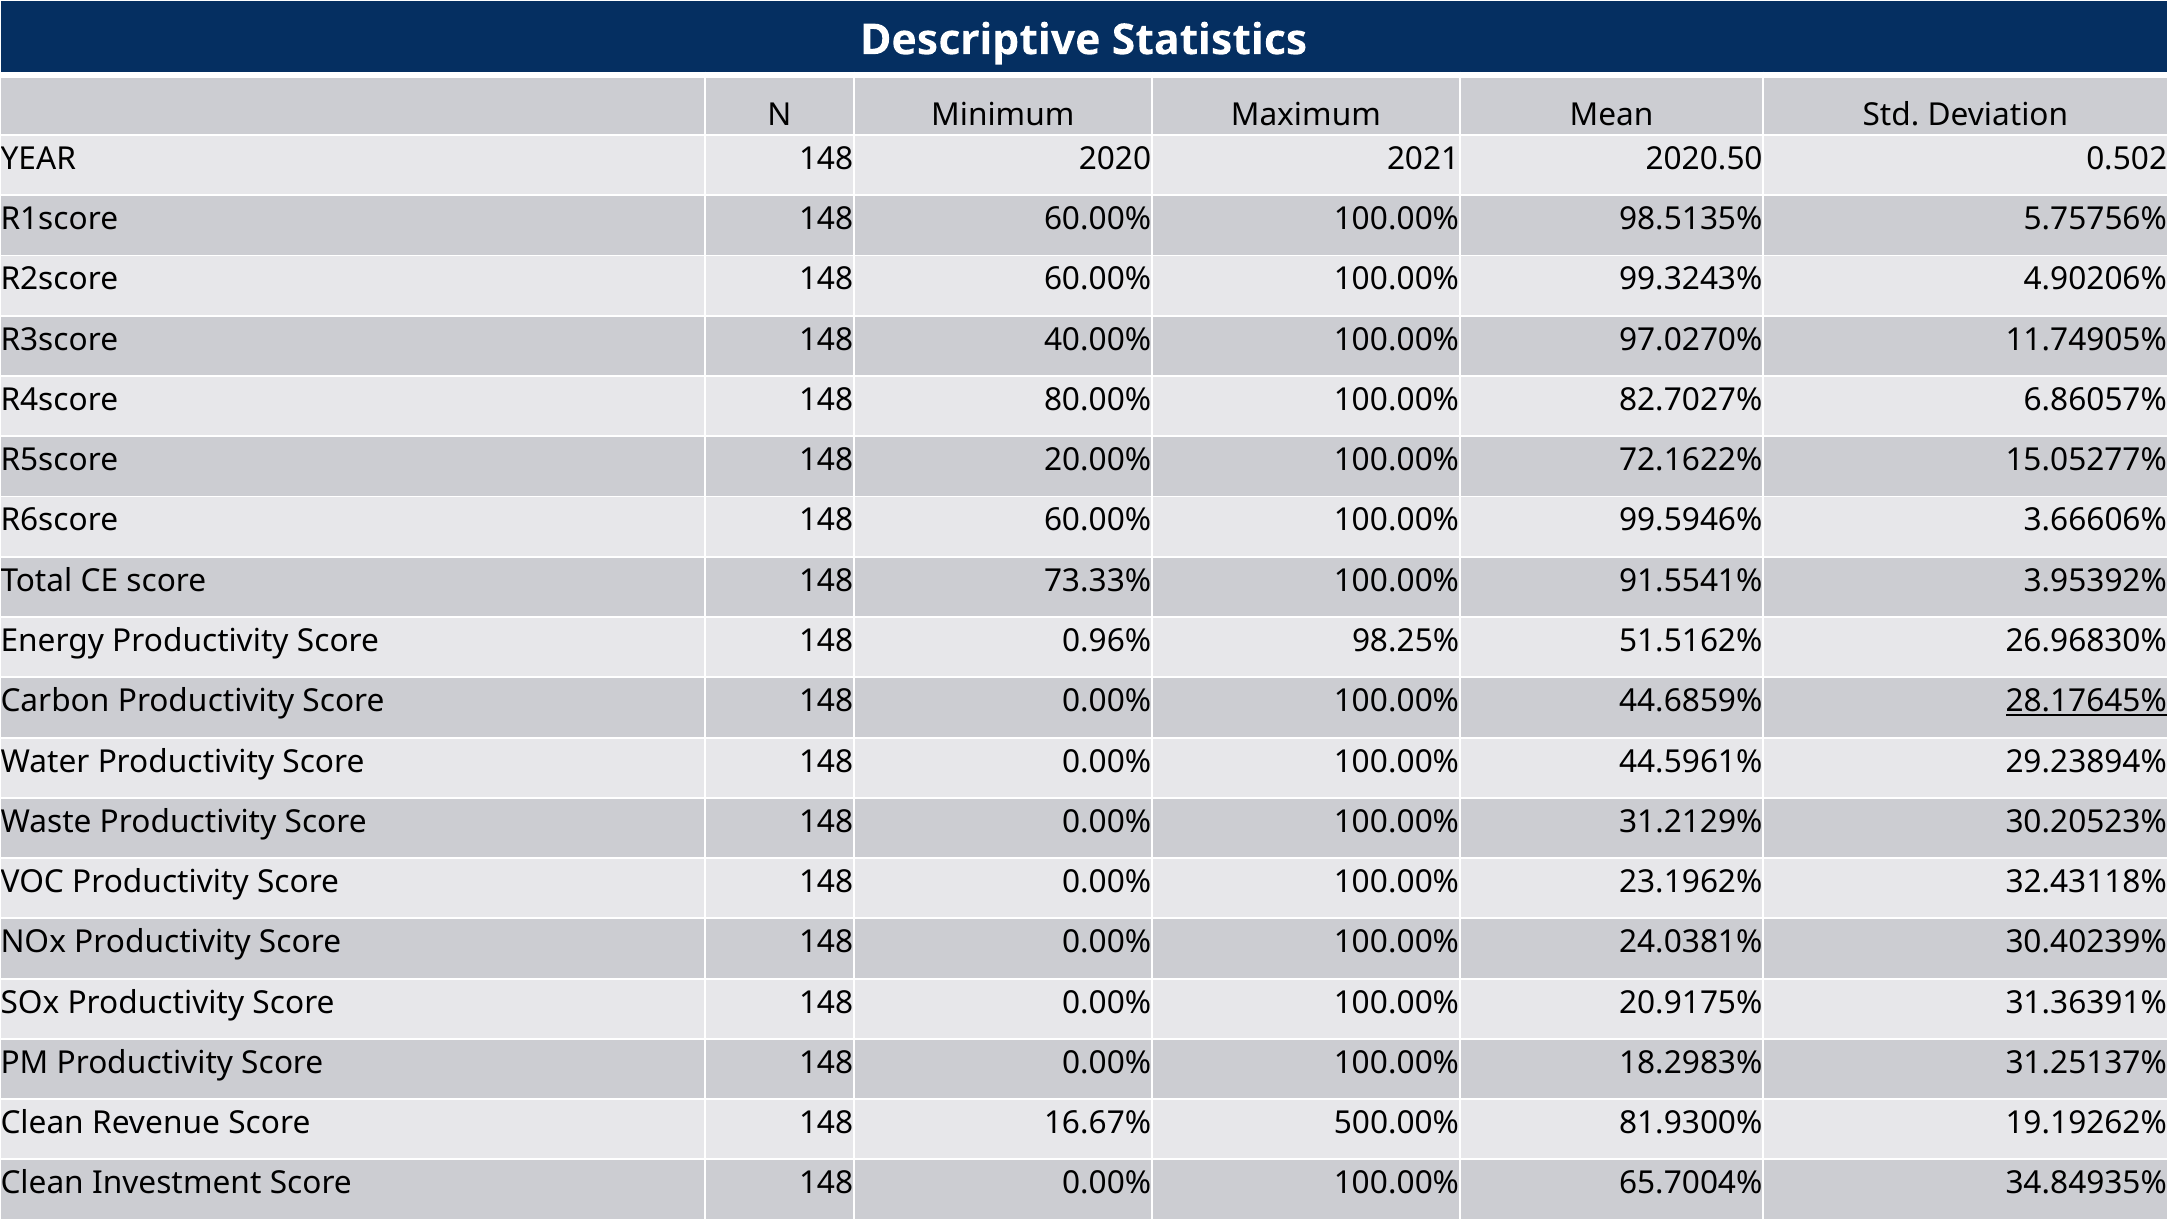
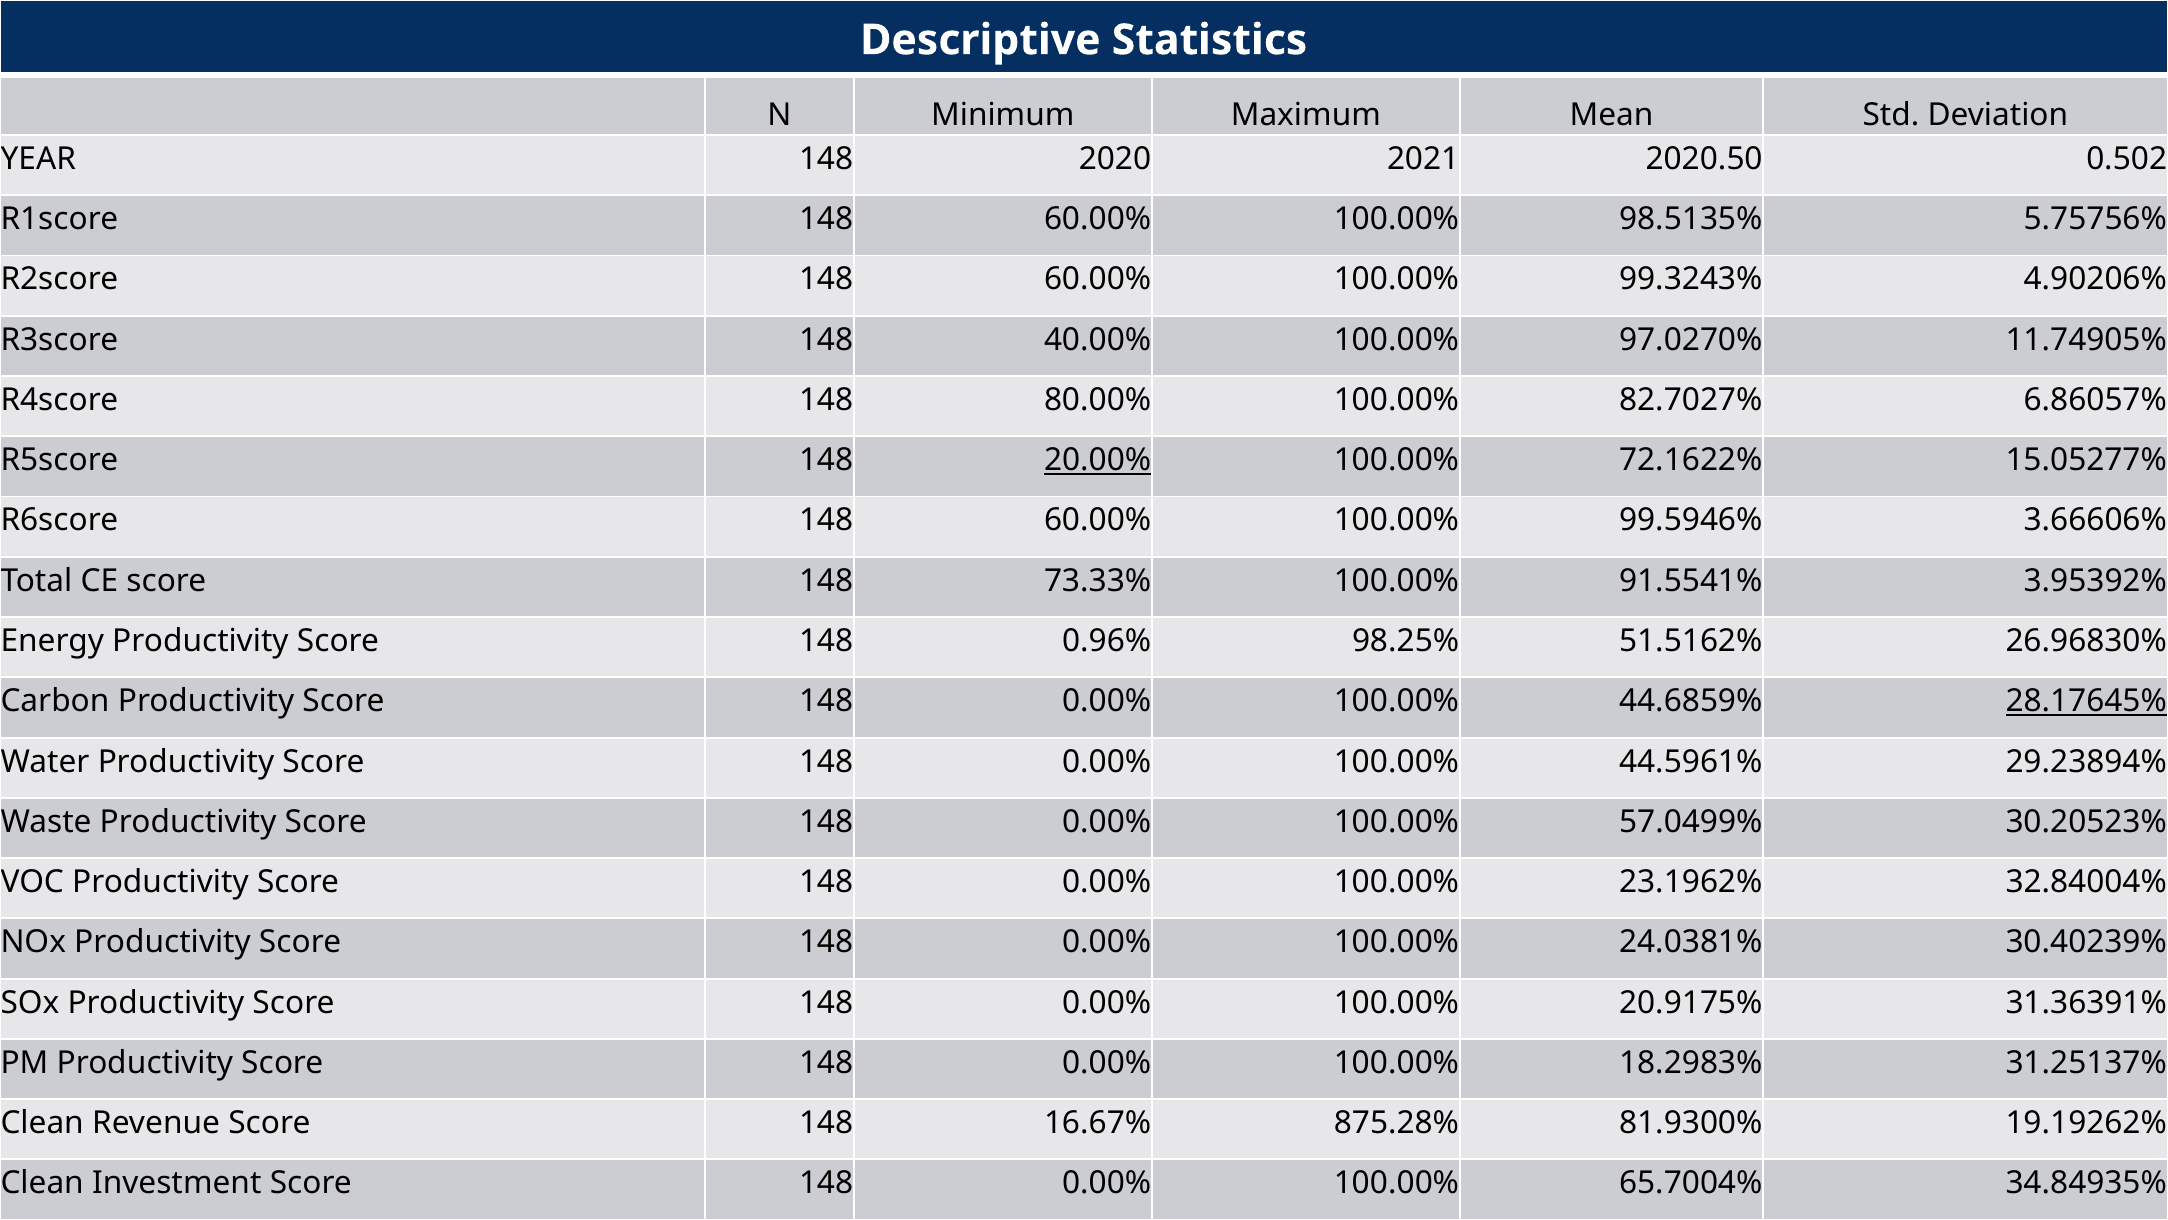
20.00% underline: none -> present (1098, 460)
31.2129%: 31.2129% -> 57.0499% (1691, 822)
32.43118%: 32.43118% -> 32.84004% (2086, 882)
500.00%: 500.00% -> 875.28% (1396, 1123)
